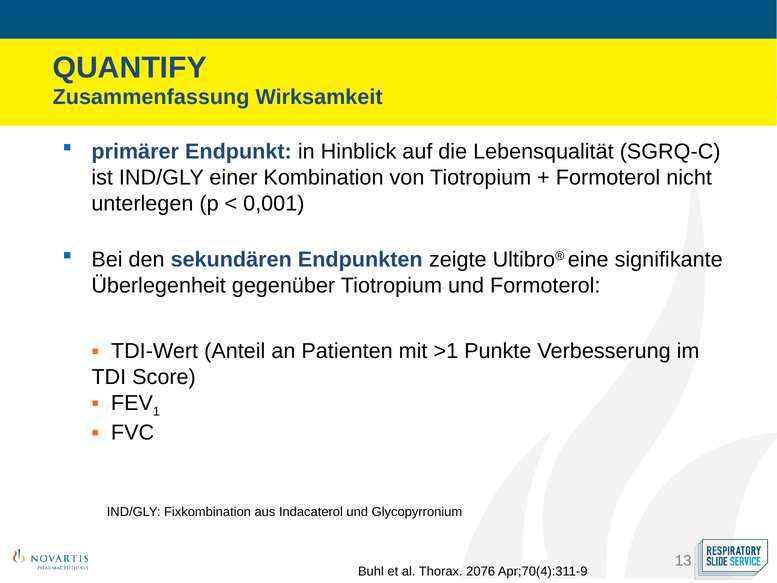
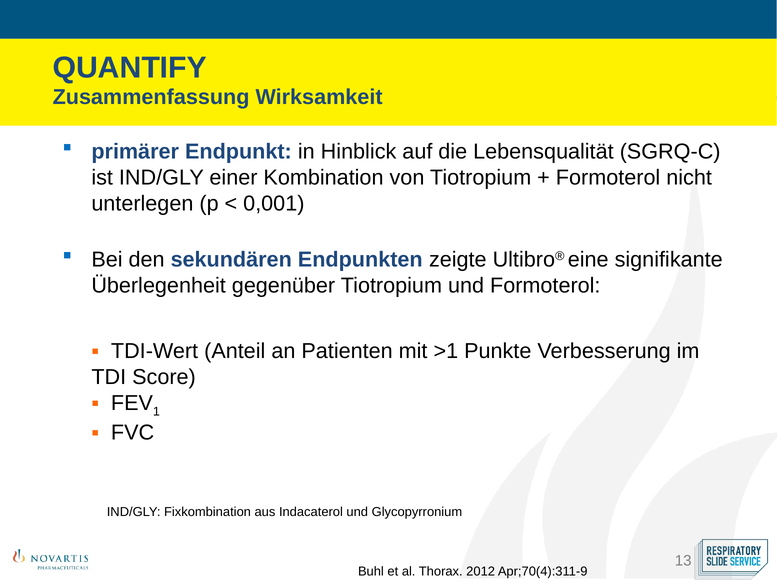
2076: 2076 -> 2012 (481, 571)
